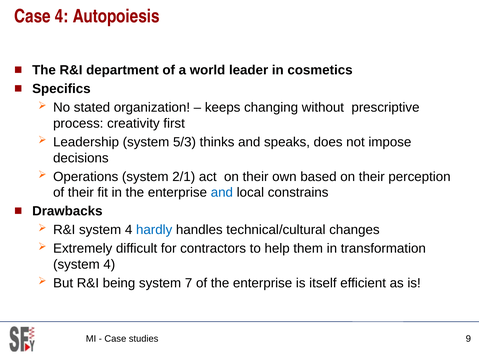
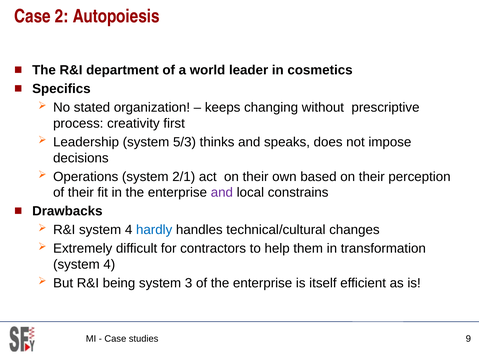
Case 4: 4 -> 2 (62, 16)
and colour: blue -> purple (222, 193)
7: 7 -> 3 (189, 283)
